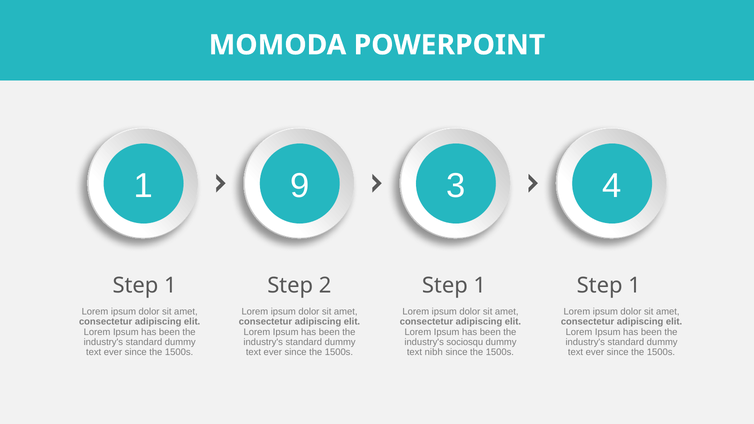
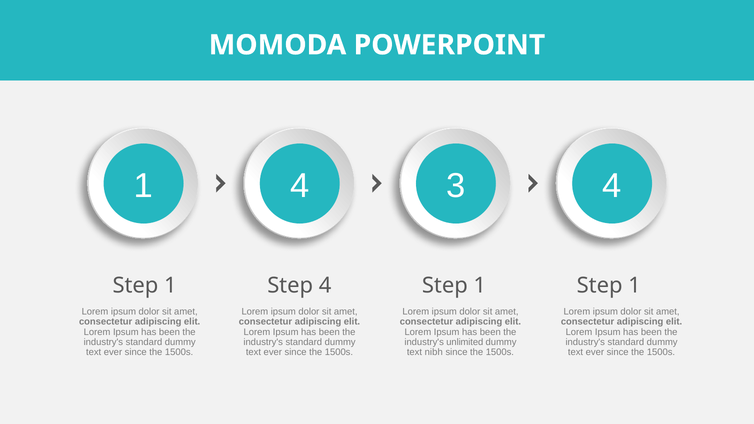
1 9: 9 -> 4 (300, 186)
Step 2: 2 -> 4 (325, 286)
sociosqu: sociosqu -> unlimited (465, 342)
